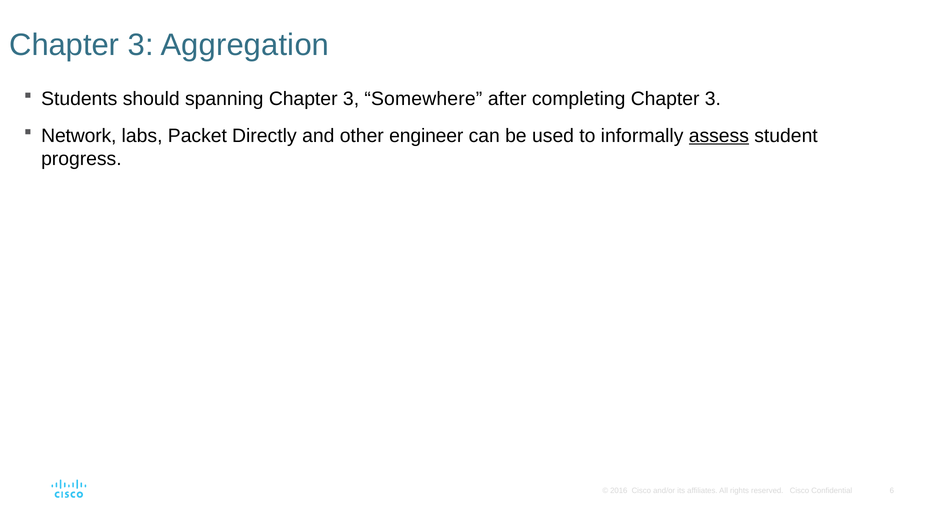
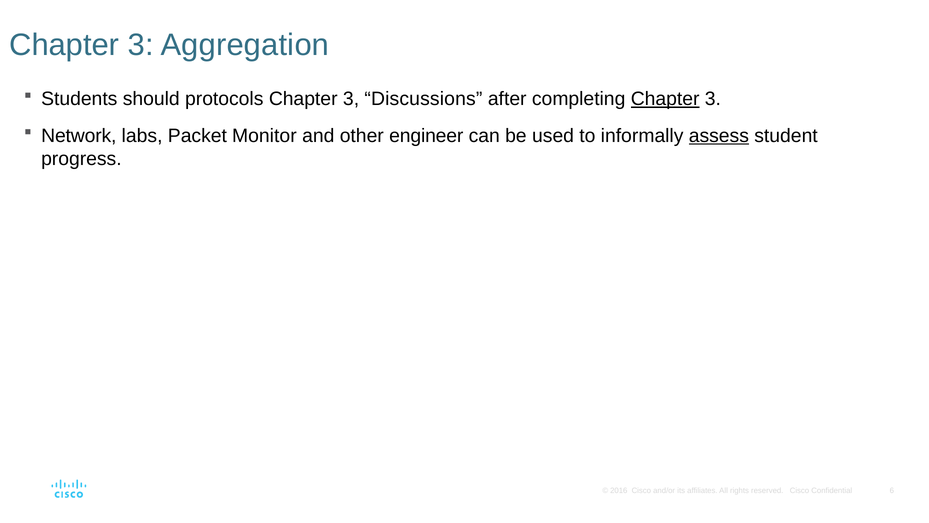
spanning: spanning -> protocols (224, 99)
Somewhere: Somewhere -> Discussions (423, 99)
Chapter underline: none -> present (665, 99)
Directly: Directly -> Monitor (264, 136)
